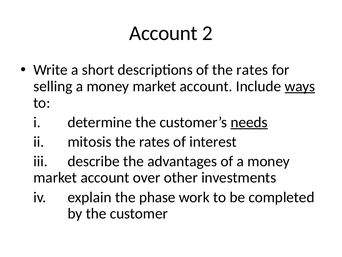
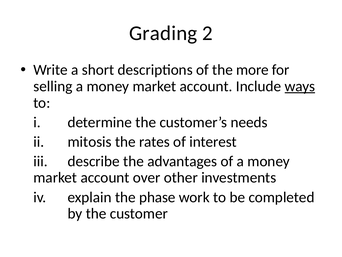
Account: Account -> Grading (163, 33)
of the rates: rates -> more (252, 70)
needs underline: present -> none (249, 122)
